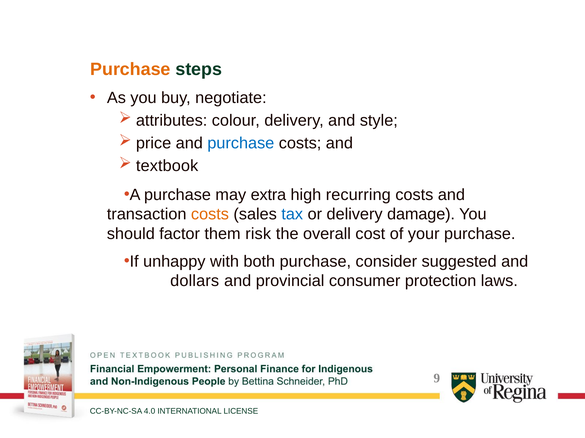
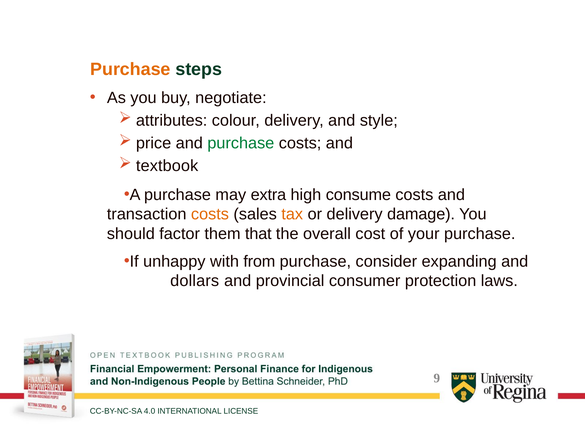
purchase colour: blue -> green (241, 143)
recurring: recurring -> consume (358, 195)
tax colour: blue -> orange (292, 215)
risk: risk -> that (258, 234)
both: both -> from (259, 262)
suggested: suggested -> expanding (459, 262)
